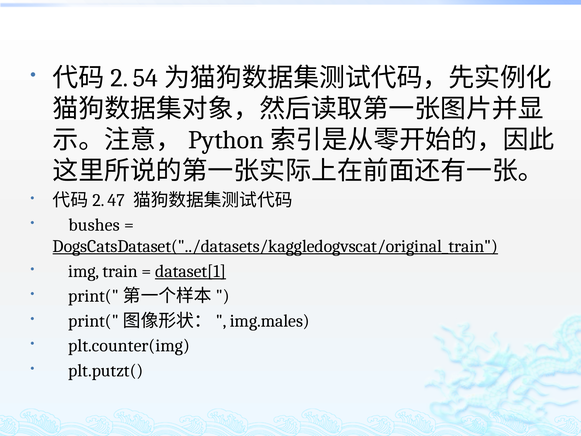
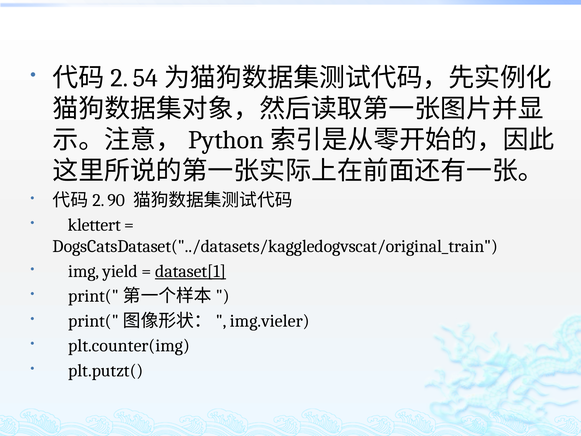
47: 47 -> 90 (116, 200)
bushes: bushes -> klettert (94, 225)
DogsCatsDataset("../datasets/kaggledogvscat/original_train underline: present -> none (275, 246)
train: train -> yield (120, 271)
img.males: img.males -> img.vieler (270, 321)
